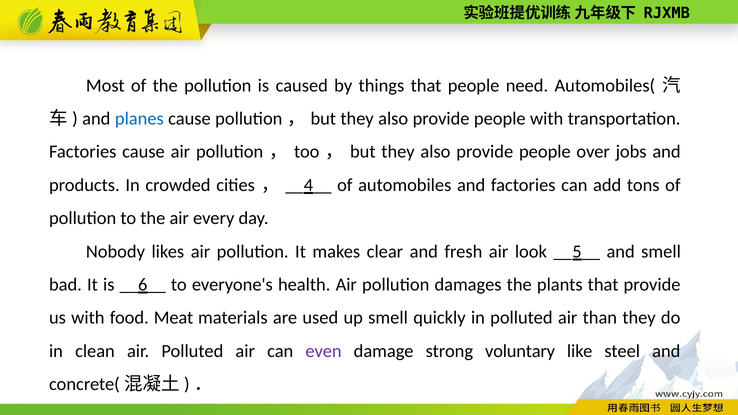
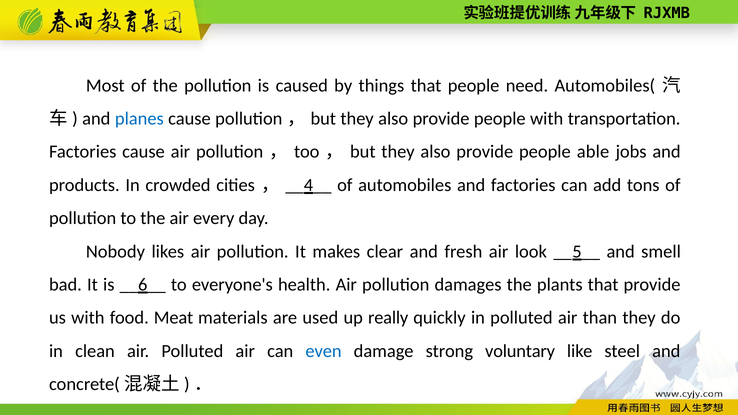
over: over -> able (593, 152)
up smell: smell -> really (388, 318)
even colour: purple -> blue (324, 351)
